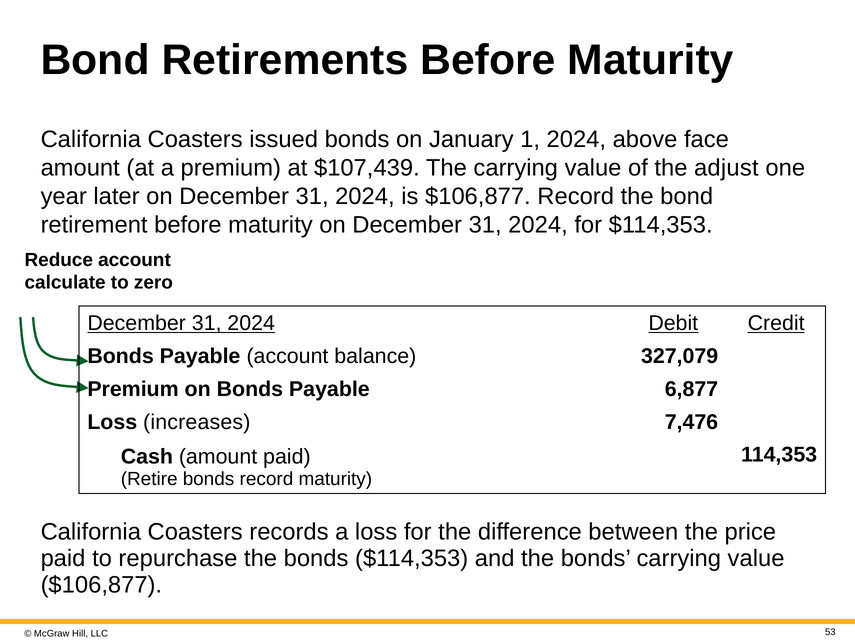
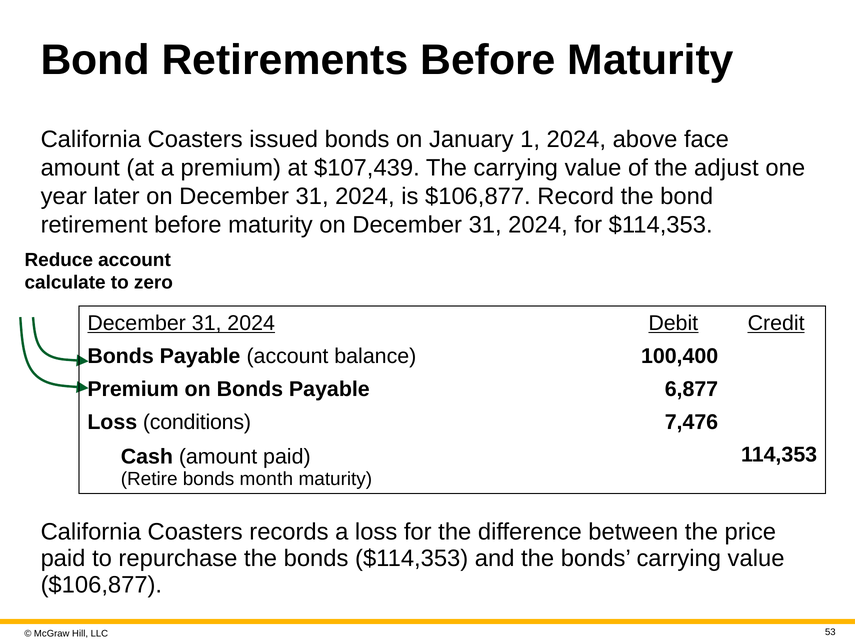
327,079: 327,079 -> 100,400 (680, 356)
increases: increases -> conditions (197, 422)
bonds record: record -> month (266, 479)
